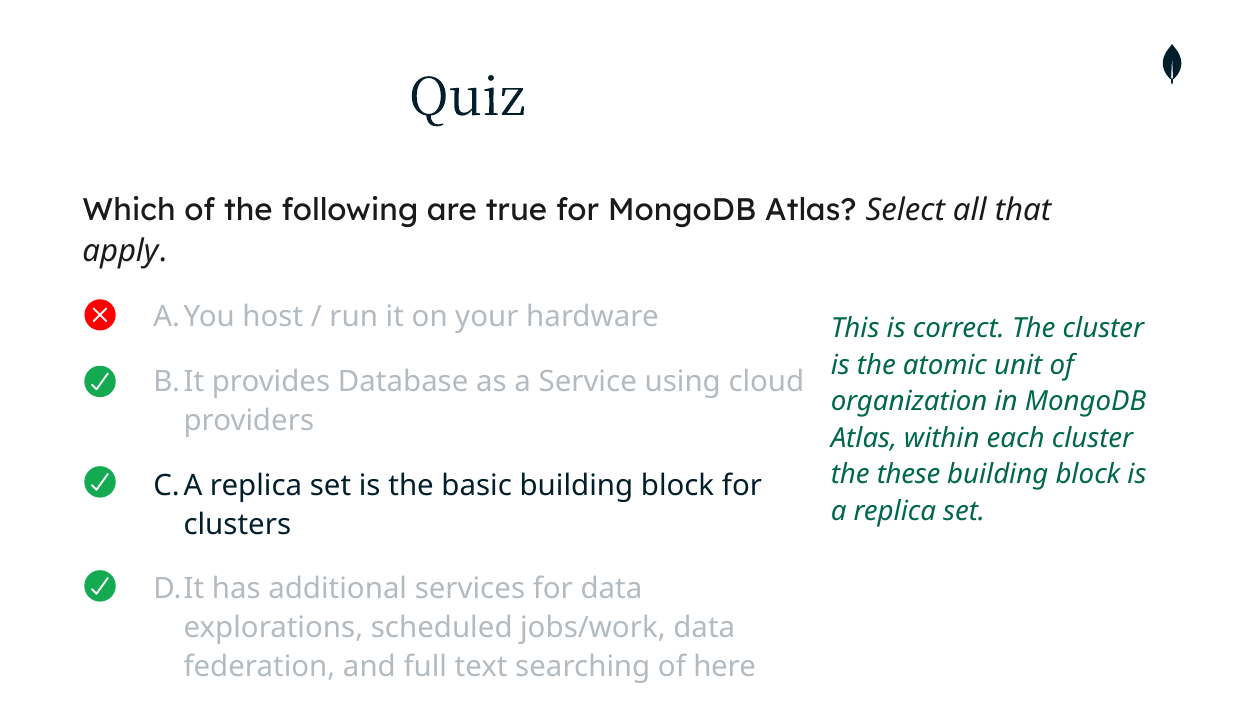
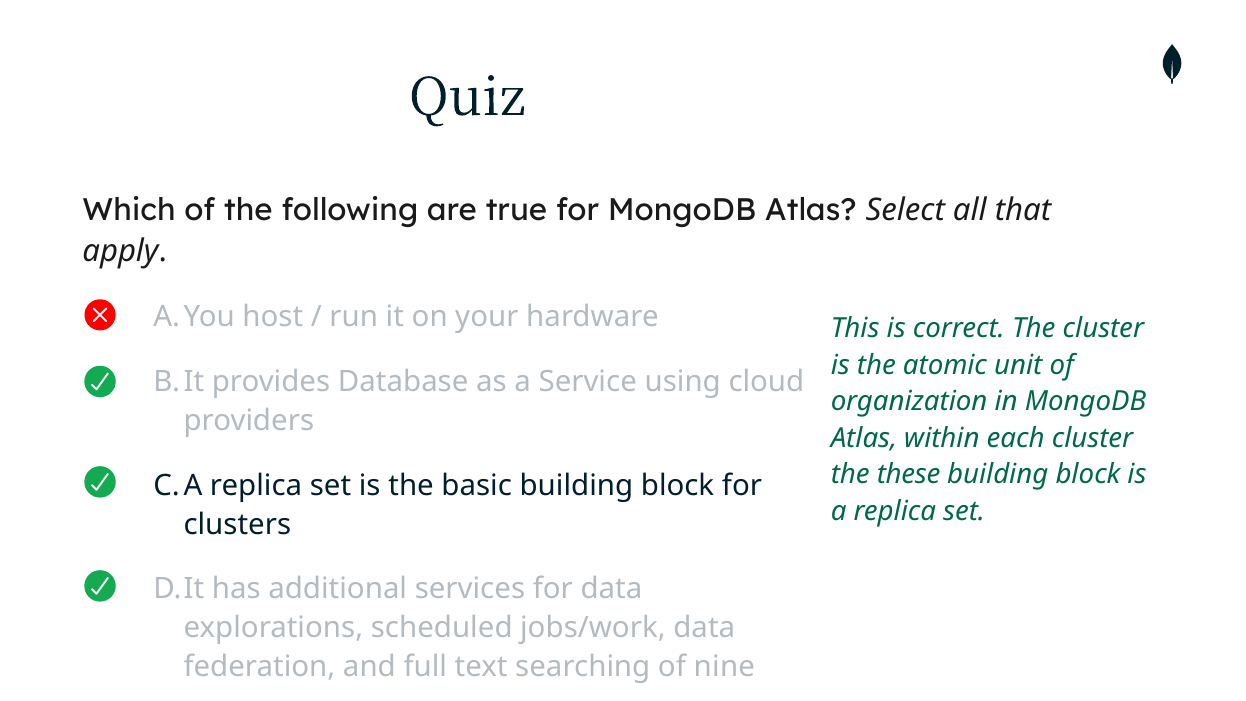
here: here -> nine (724, 667)
